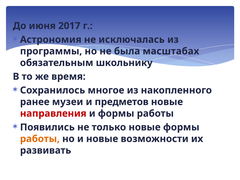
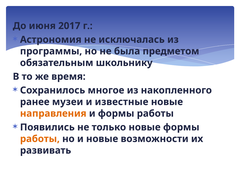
масштабах: масштабах -> предметом (171, 51)
предметов: предметов -> известные (122, 102)
направления colour: red -> orange (53, 113)
